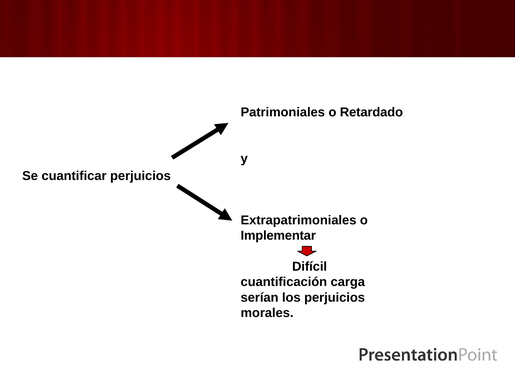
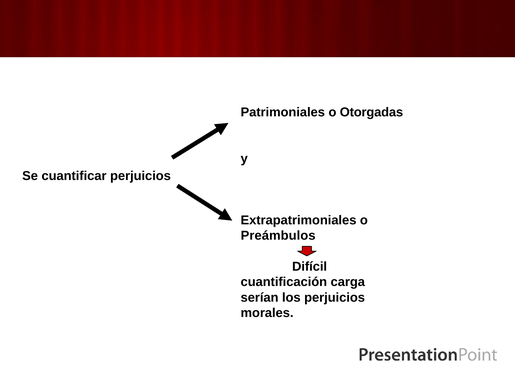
Retardado: Retardado -> Otorgadas (371, 112)
Implementar: Implementar -> Preámbulos (278, 236)
